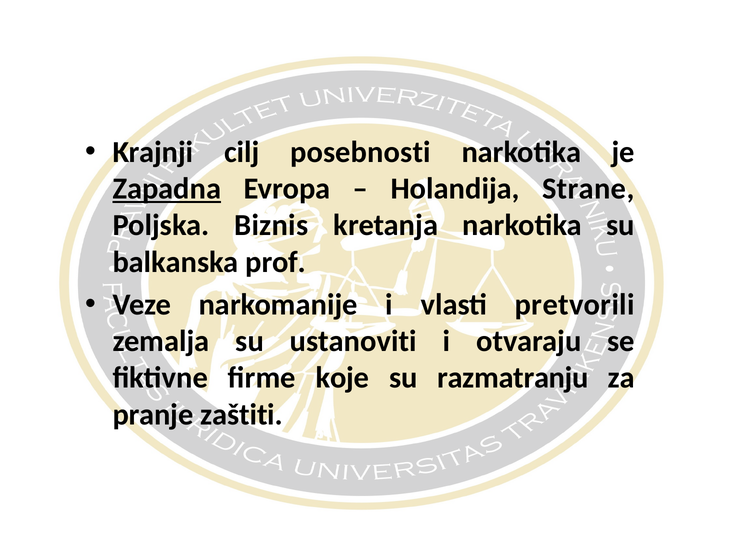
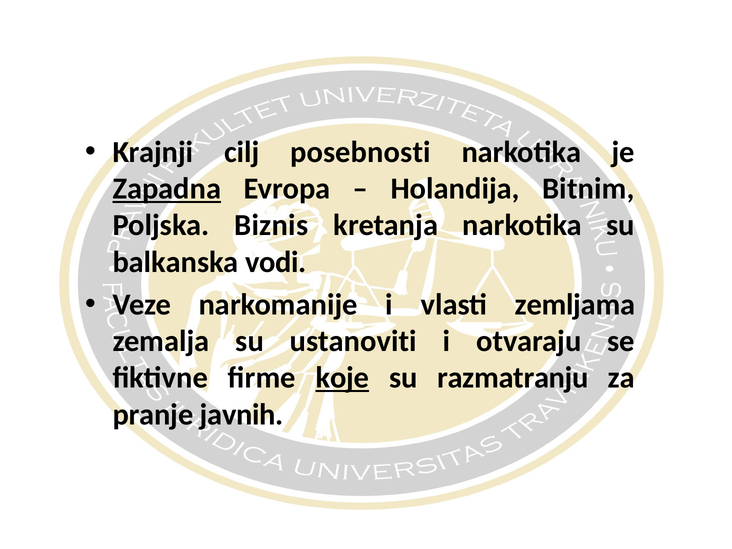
Strane: Strane -> Bitnim (588, 189)
prof: prof -> vodi (276, 262)
pretvorili: pretvorili -> zemljama (575, 305)
koje underline: none -> present (342, 378)
zaštiti: zaštiti -> javnih (242, 414)
